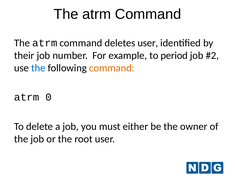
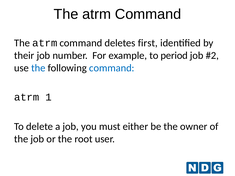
deletes user: user -> first (148, 43)
command colour: orange -> blue (112, 68)
0: 0 -> 1 (49, 97)
